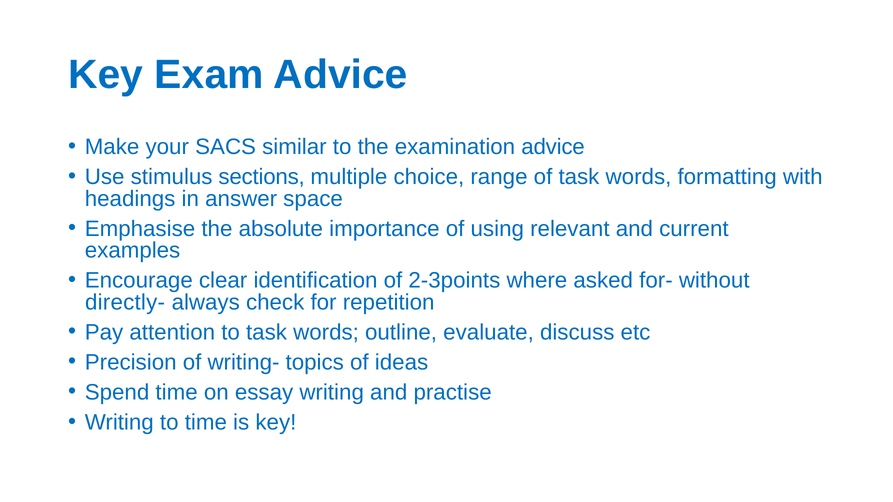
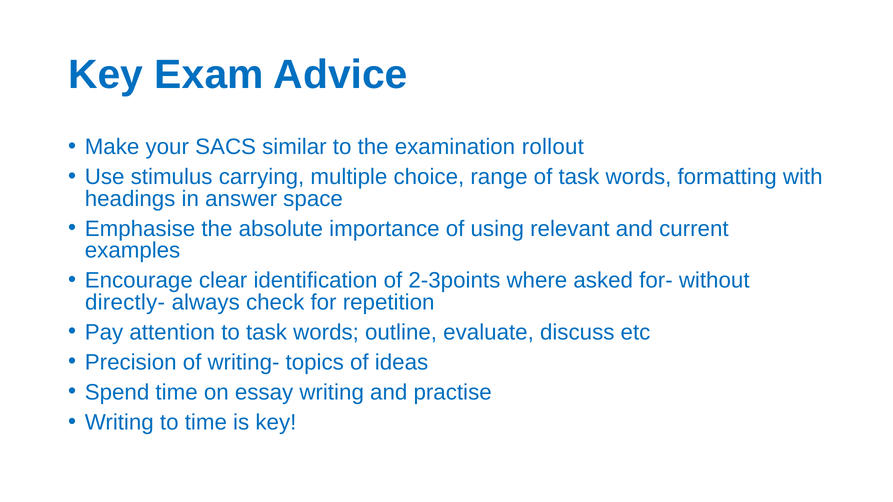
examination advice: advice -> rollout (553, 147)
sections: sections -> carrying (262, 177)
